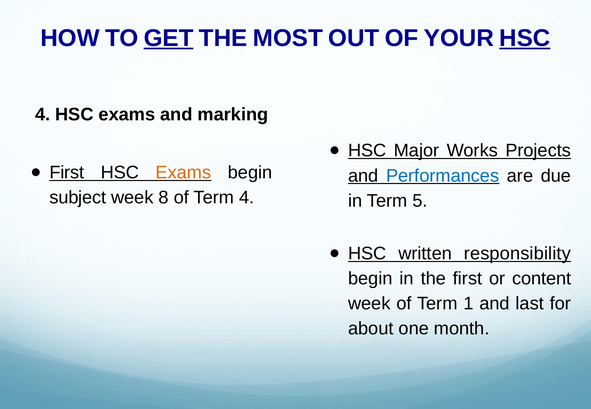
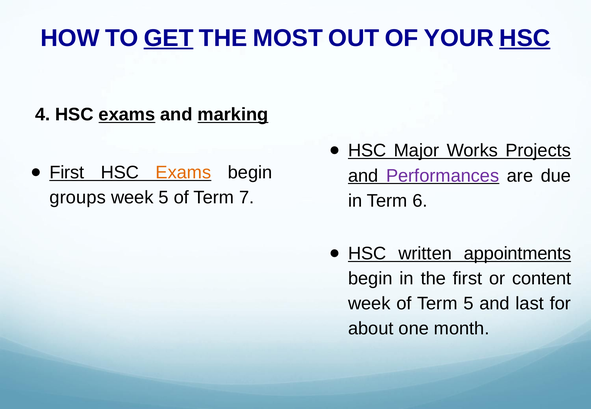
exams underline: none -> present (127, 115)
marking underline: none -> present (233, 115)
Performances colour: blue -> purple (443, 176)
subject: subject -> groups (78, 198)
week 8: 8 -> 5 (164, 198)
Term 4: 4 -> 7 (247, 198)
5: 5 -> 6 (420, 201)
responsibility: responsibility -> appointments (518, 253)
Term 1: 1 -> 5 (468, 304)
